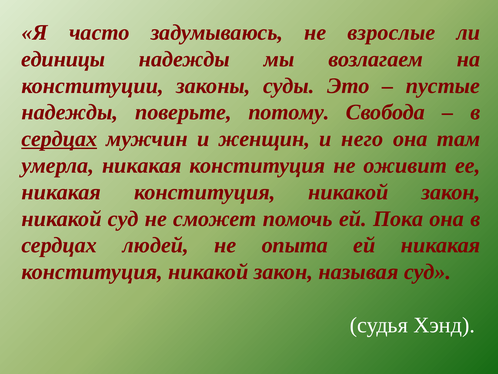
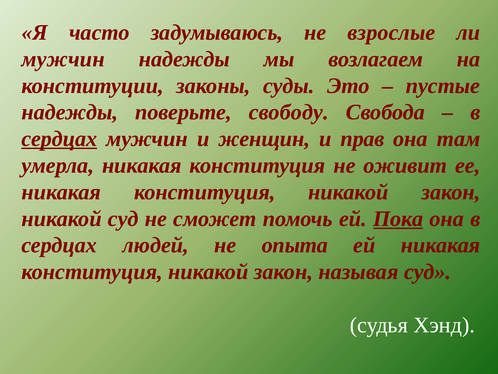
единицы: единицы -> мужчин (63, 59)
потому: потому -> свободу (289, 112)
него: него -> прав (362, 139)
Пока underline: none -> present (398, 218)
